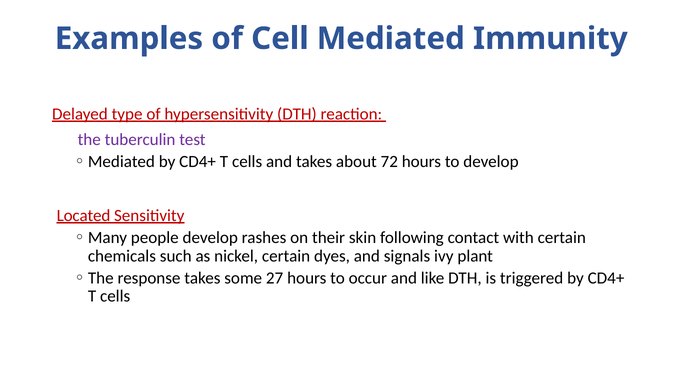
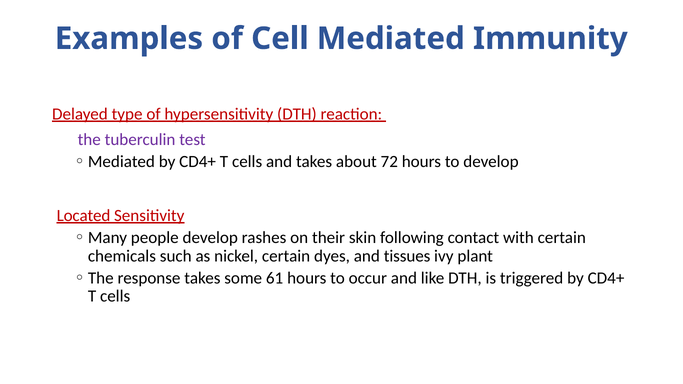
signals: signals -> tissues (407, 256)
27: 27 -> 61 (275, 278)
